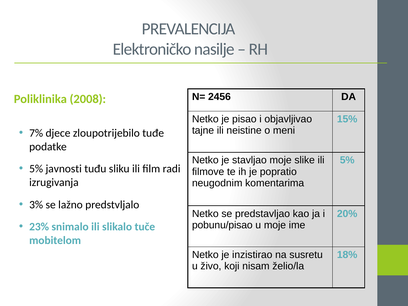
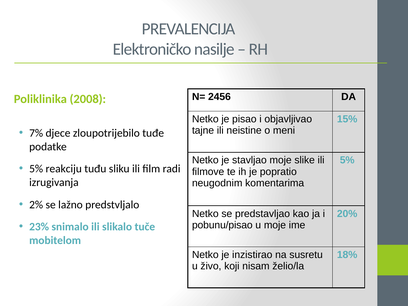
javnosti: javnosti -> reakciju (64, 169)
3%: 3% -> 2% (36, 205)
